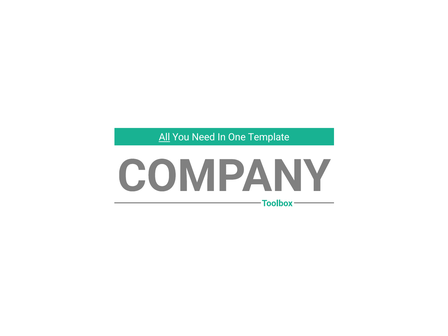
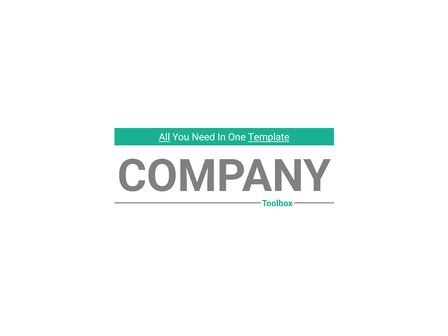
Template underline: none -> present (269, 137)
